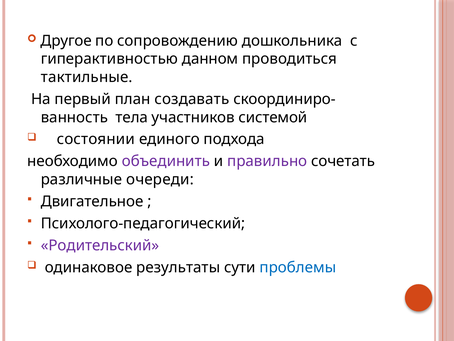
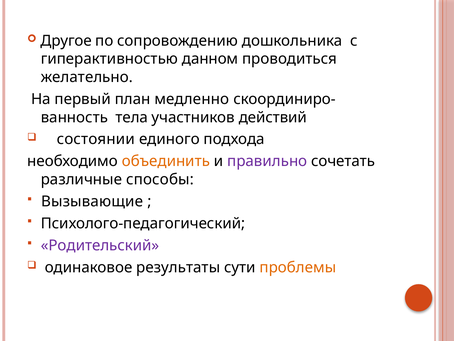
тактильные: тактильные -> желательно (87, 77)
создавать: создавать -> медленно (192, 99)
системой: системой -> действий (273, 117)
объединить colour: purple -> orange (166, 161)
очереди: очереди -> способы (160, 179)
Двигательное: Двигательное -> Вызывающие (92, 201)
проблемы colour: blue -> orange (298, 267)
